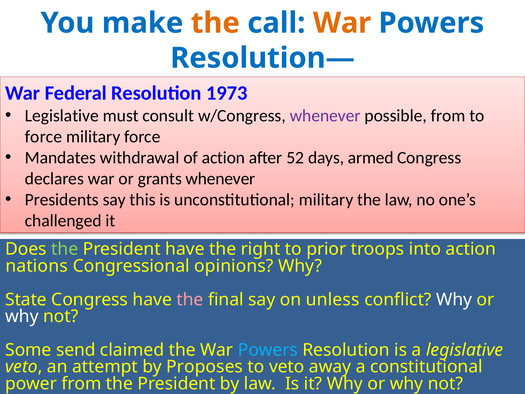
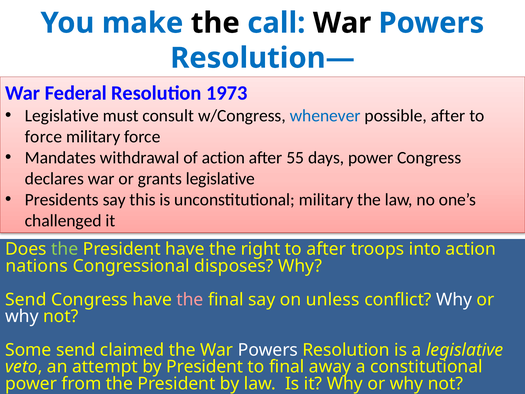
the colour: orange -> black (215, 23)
War colour: orange -> black (342, 23)
whenever colour: purple -> blue (325, 116)
from: from -> after (448, 116)
52: 52 -> 55 (295, 158)
days armed: armed -> power (371, 158)
grants whenever: whenever -> legislative (220, 179)
to prior: prior -> after (326, 249)
opinions: opinions -> disposes (234, 266)
State: State -> Send (26, 299)
Powers colour: light blue -> white (268, 350)
by Proposes: Proposes -> President (205, 367)
to veto: veto -> final (287, 367)
